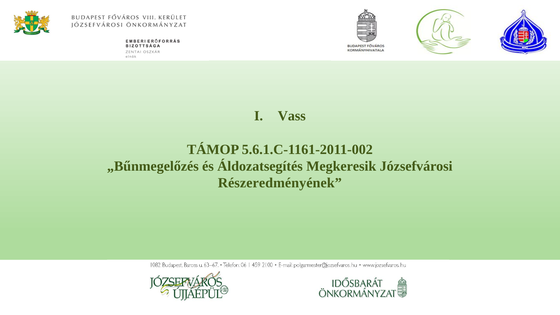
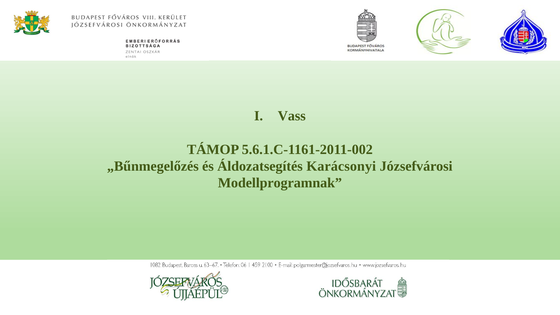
Megkeresik: Megkeresik -> Karácsonyi (341, 166)
Részeredményének: Részeredményének -> Modellprogramnak (280, 183)
